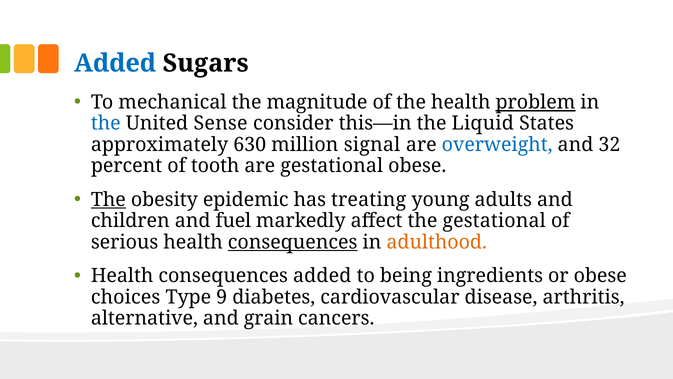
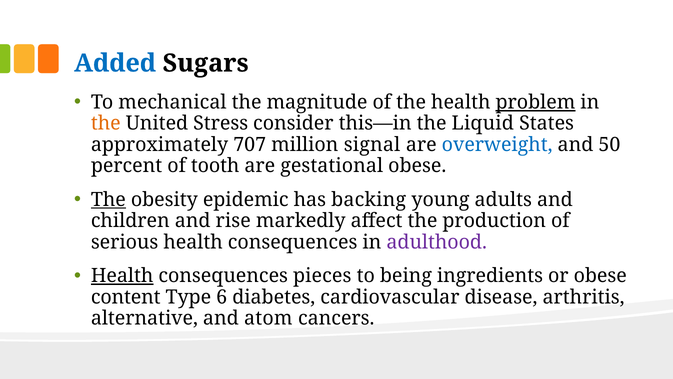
the colour: blue -> orange (106, 123)
Sense: Sense -> Stress (221, 123)
630: 630 -> 707 (250, 145)
32: 32 -> 50 (609, 145)
treating: treating -> backing (369, 199)
fuel: fuel -> rise (233, 221)
the gestational: gestational -> production (494, 221)
consequences underline: present -> none (293, 242)
adulthood colour: orange -> purple (437, 242)
Health underline: none -> present (122, 276)
consequences added: added -> pieces (322, 276)
choices: choices -> content (126, 297)
9: 9 -> 6 (222, 297)
grain: grain -> atom (268, 318)
